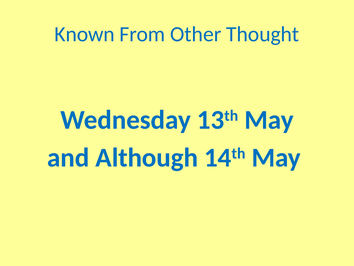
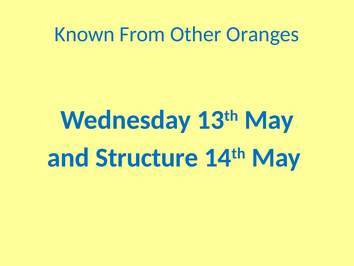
Thought: Thought -> Oranges (263, 34)
Although: Although -> Structure (147, 157)
